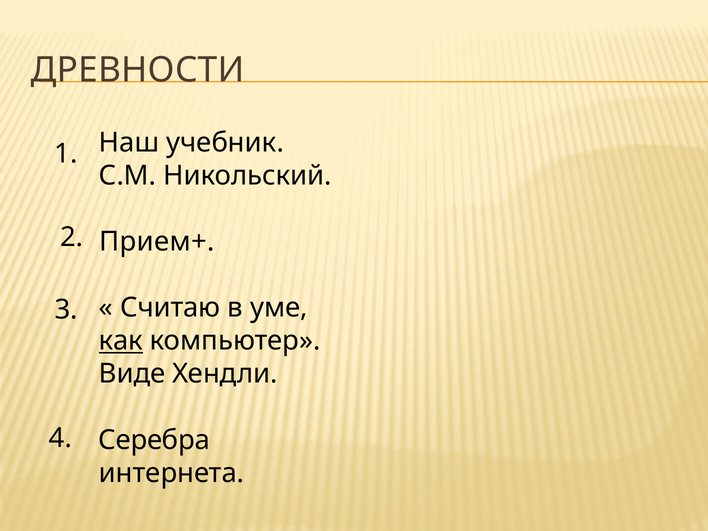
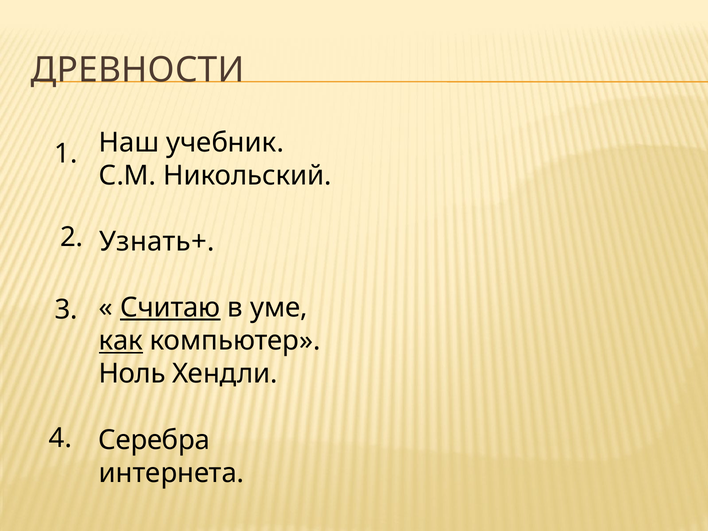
Прием+: Прием+ -> Узнать+ (157, 242)
Считаю underline: none -> present (170, 308)
Виде: Виде -> Ноль (132, 374)
